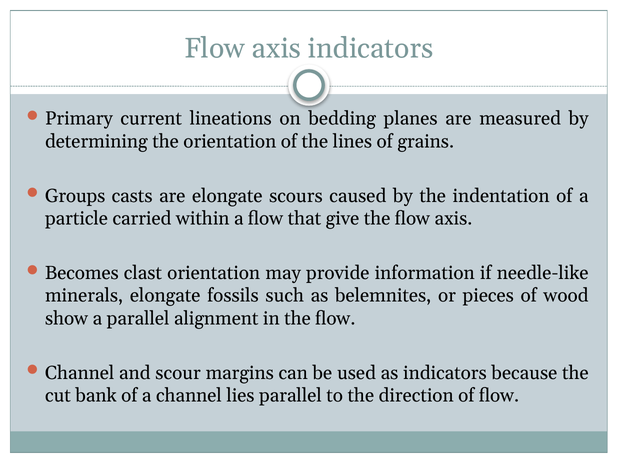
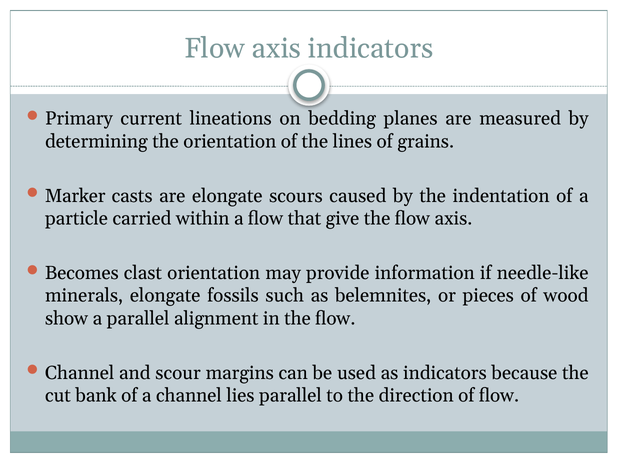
Groups: Groups -> Marker (75, 196)
